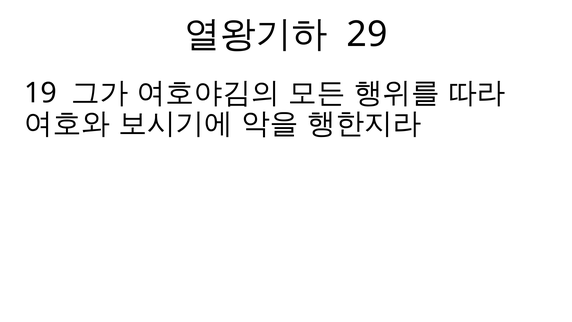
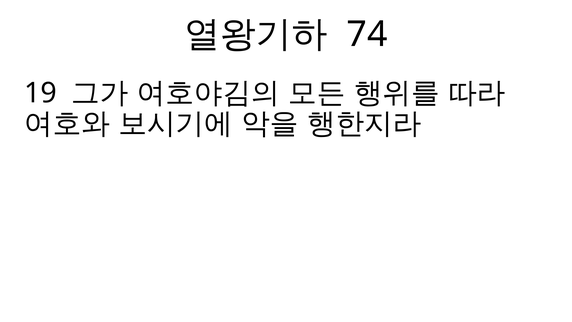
29: 29 -> 74 (367, 34)
